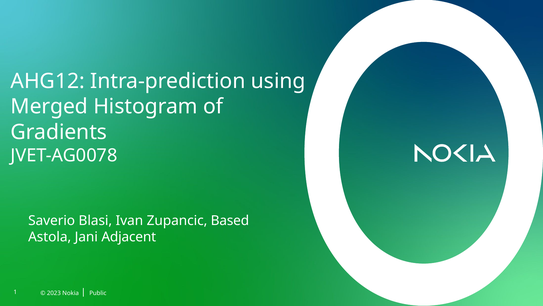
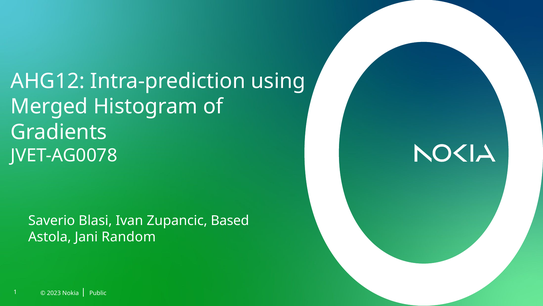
Adjacent: Adjacent -> Random (129, 237)
